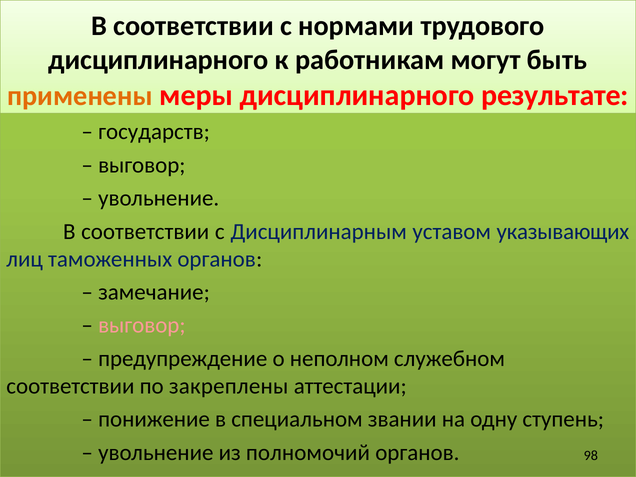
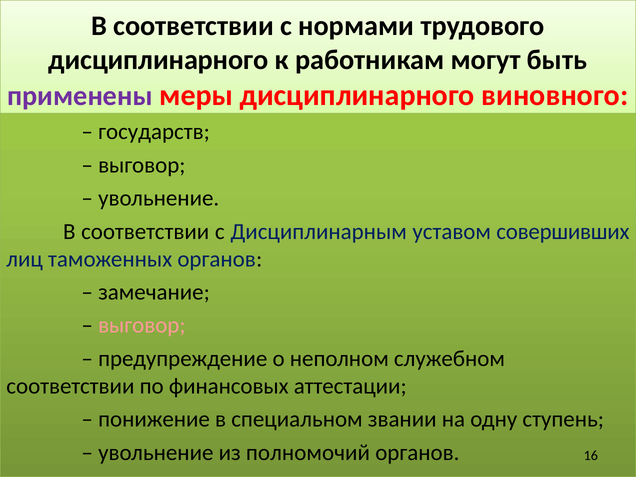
применены colour: orange -> purple (80, 96)
результате: результате -> виновного (555, 95)
указывающих: указывающих -> совершивших (563, 231)
закреплены: закреплены -> финансовых (229, 386)
98: 98 -> 16 (591, 456)
